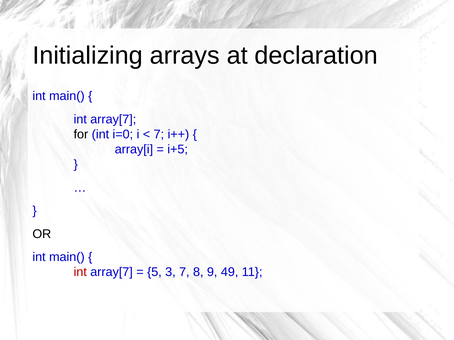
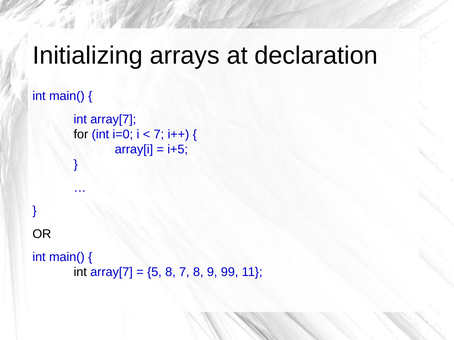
int colour: red -> black (80, 273)
5 3: 3 -> 8 (170, 273)
49: 49 -> 99 (230, 273)
